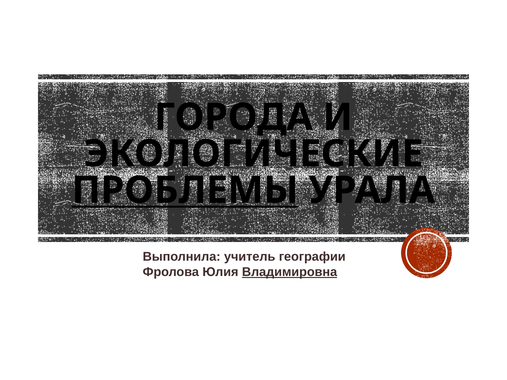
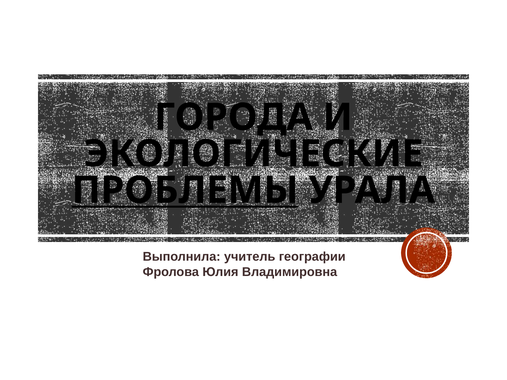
Владимировна underline: present -> none (290, 272)
